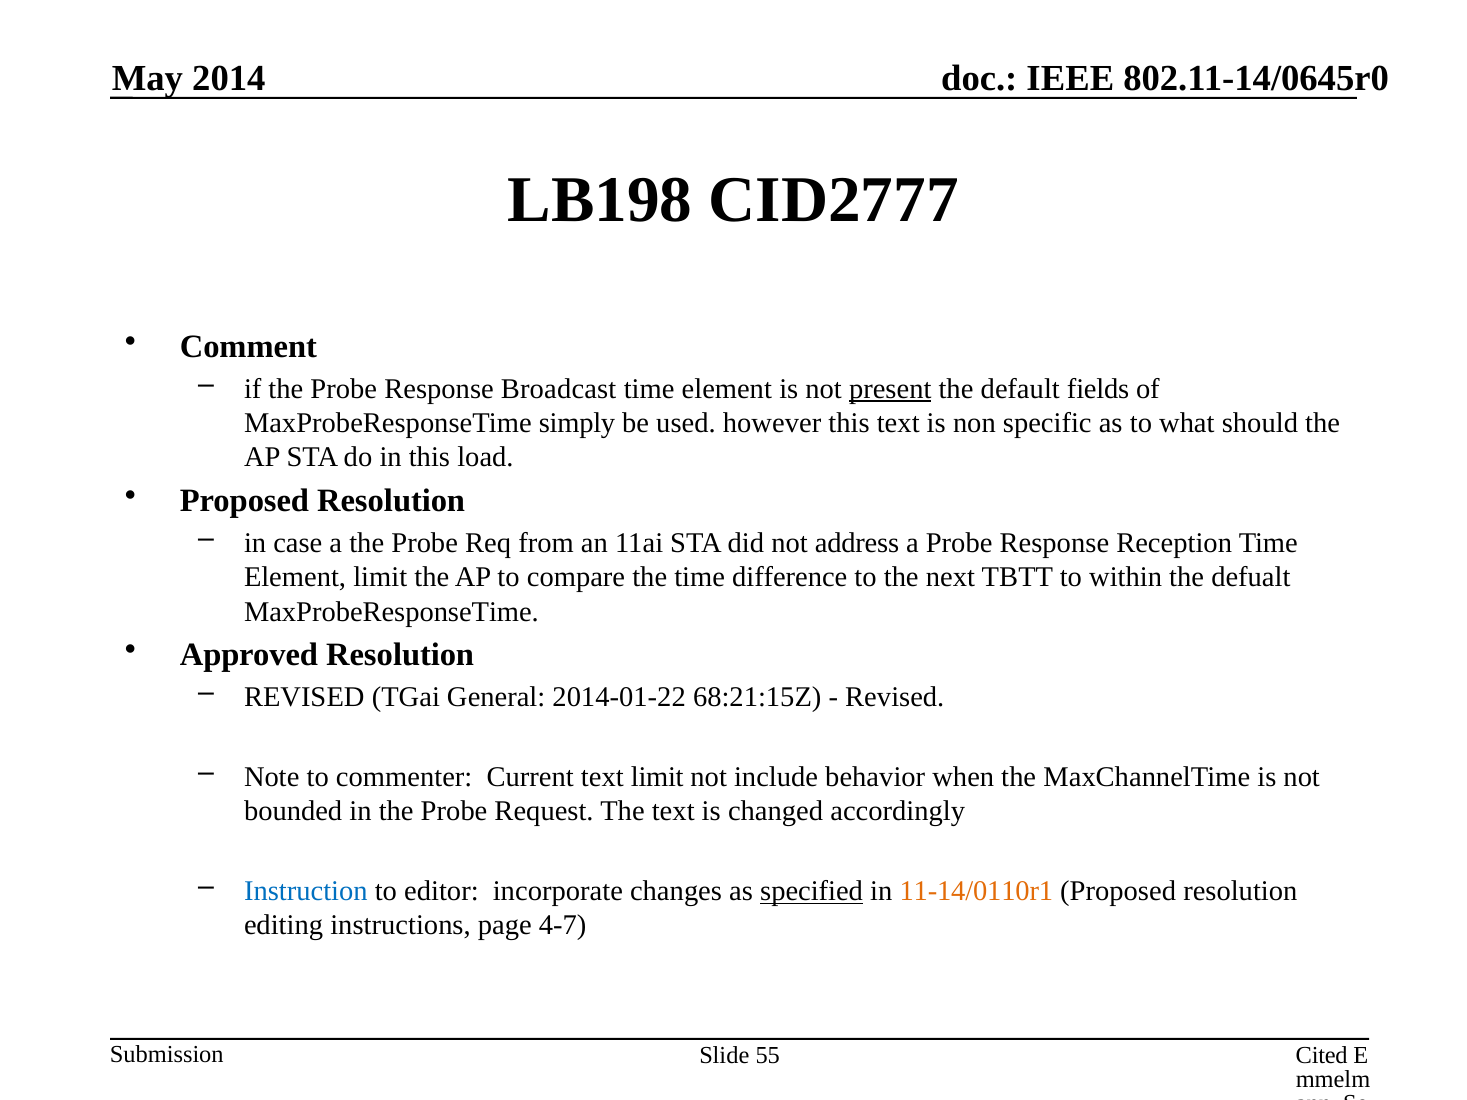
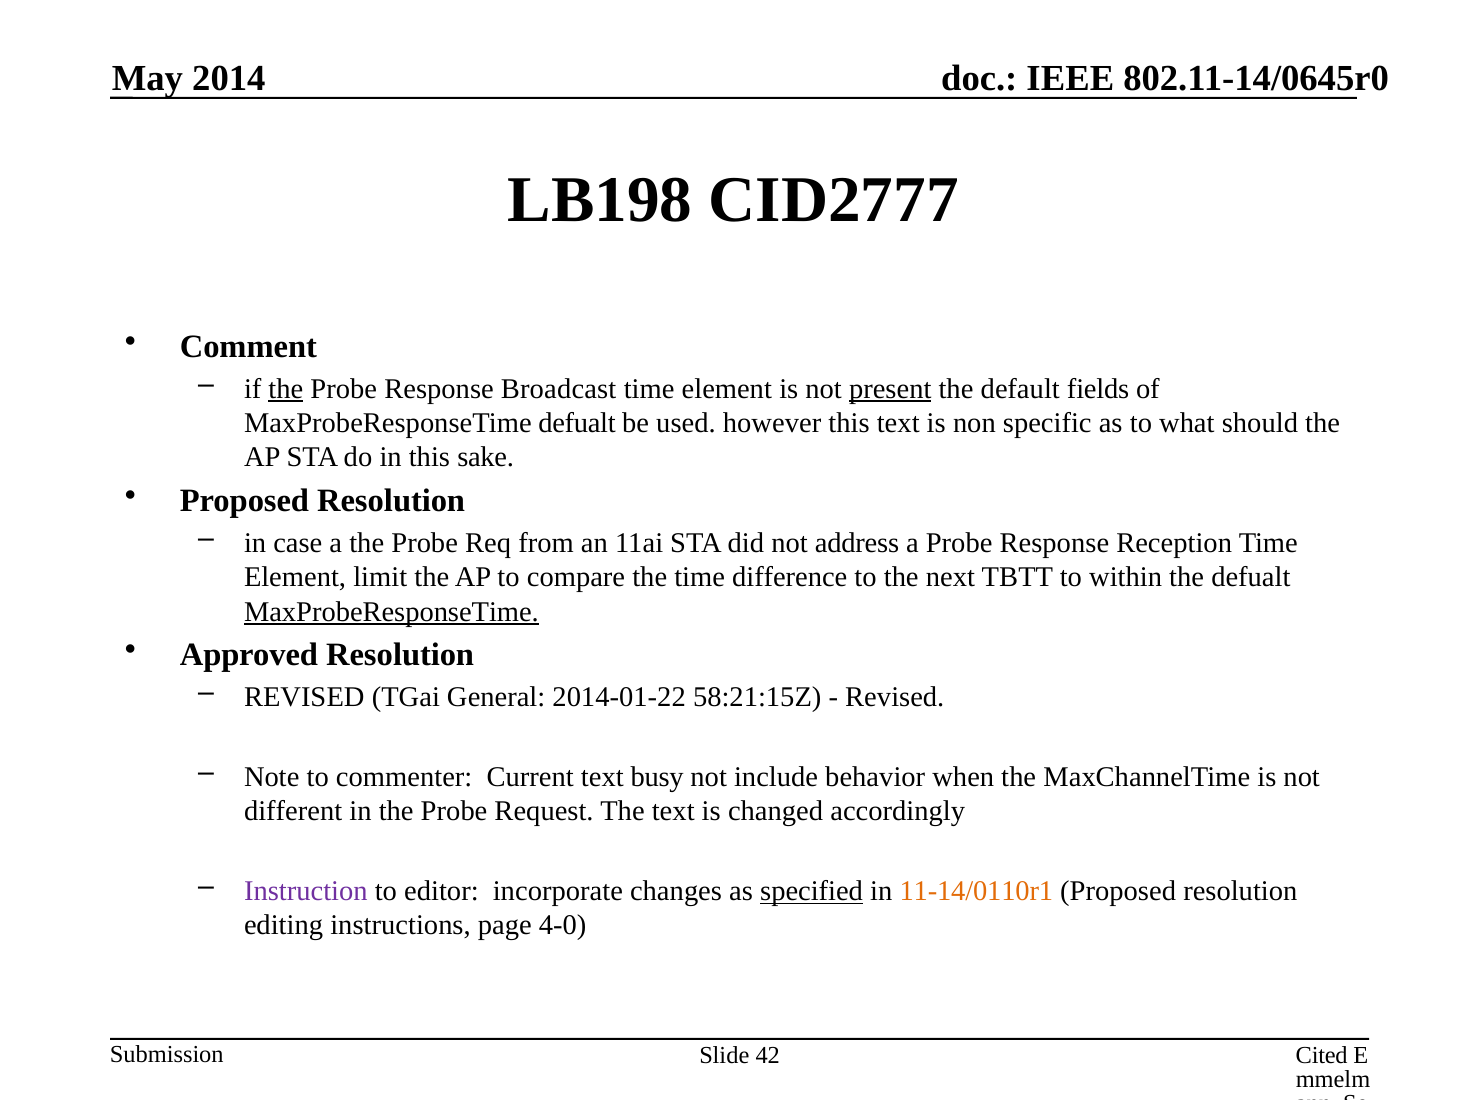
the underline: none -> present (286, 389)
MaxProbeResponseTime simply: simply -> defualt (577, 423)
load: load -> sake (486, 458)
MaxProbeResponseTime underline: none -> present (391, 612)
68:21:15Z: 68:21:15Z -> 58:21:15Z (757, 697)
text limit: limit -> busy (657, 777)
bounded: bounded -> different (293, 812)
Instruction colour: blue -> purple (306, 891)
4-7: 4-7 -> 4-0 (563, 926)
55: 55 -> 42 (768, 1055)
